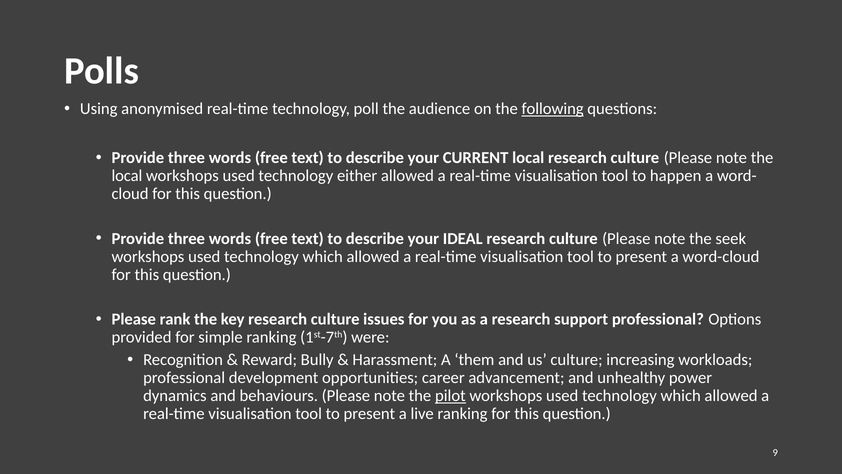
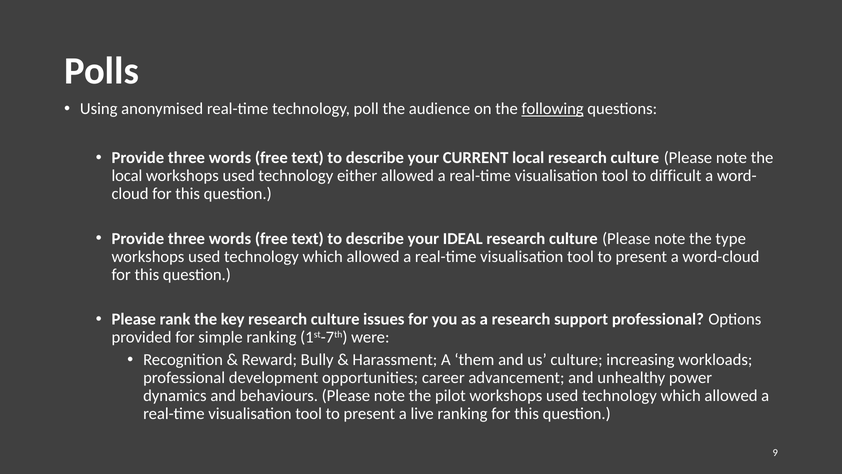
happen: happen -> difficult (676, 176)
seek: seek -> type (731, 238)
pilot underline: present -> none (450, 395)
